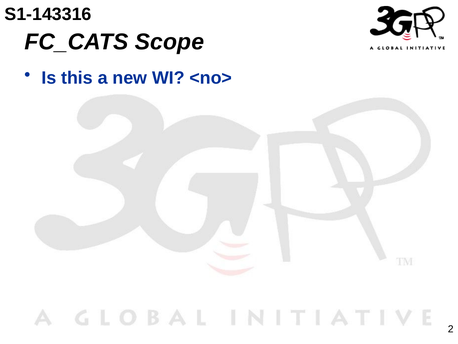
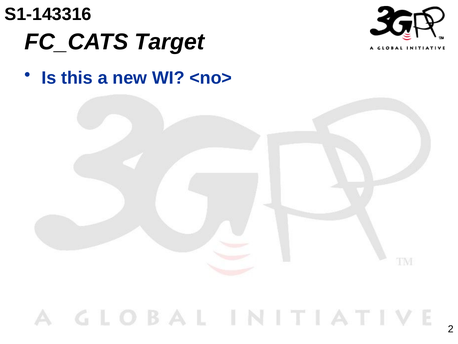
Scope: Scope -> Target (170, 42)
